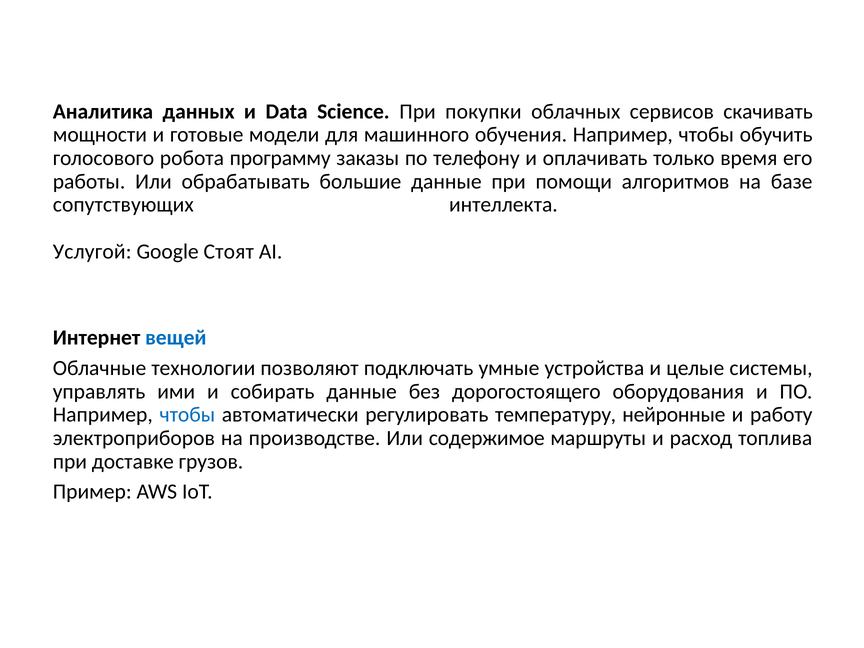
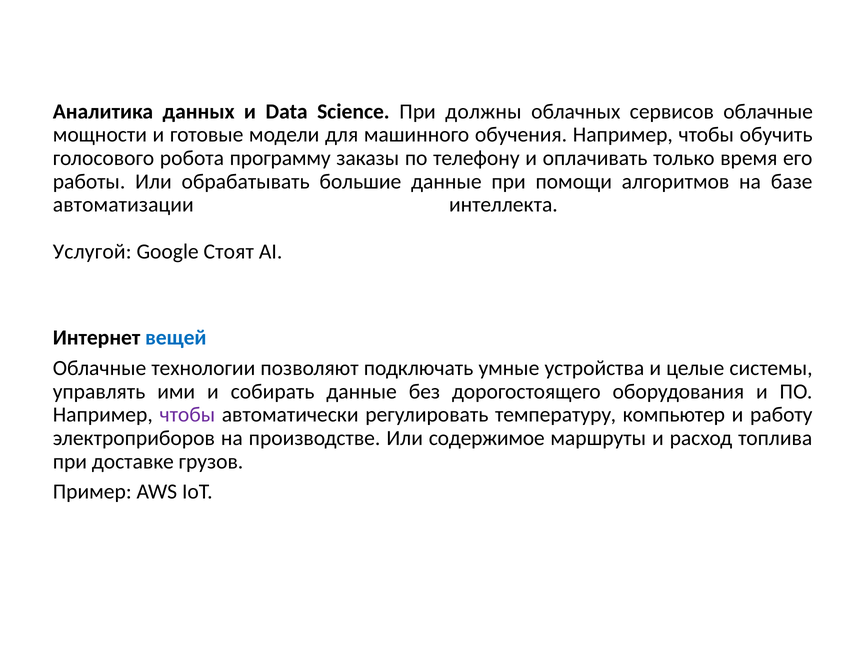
покупки: покупки -> должны (483, 111)
сервисов скачивать: скачивать -> облачные (768, 111)
сопутствующих: сопутствующих -> автоматизации (123, 205)
чтобы colour: blue -> purple (187, 415)
нейронные: нейронные -> компьютер (674, 415)
